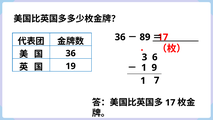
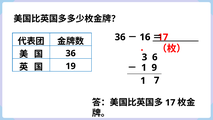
89: 89 -> 16 (145, 37)
